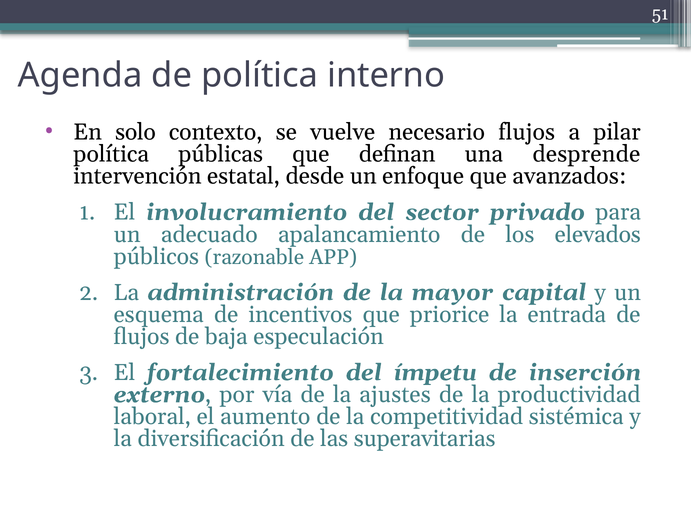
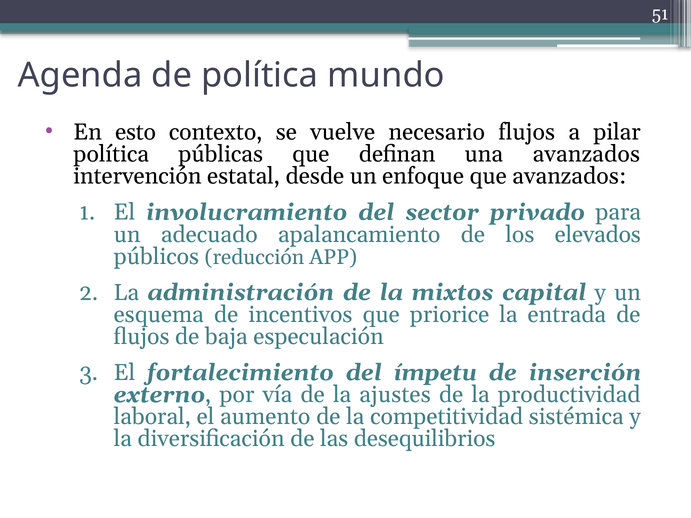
interno: interno -> mundo (386, 75)
solo: solo -> esto (136, 132)
una desprende: desprende -> avanzados (586, 154)
razonable: razonable -> reducción (254, 257)
mayor: mayor -> mixtos (453, 293)
superavitarias: superavitarias -> desequilibrios (425, 439)
